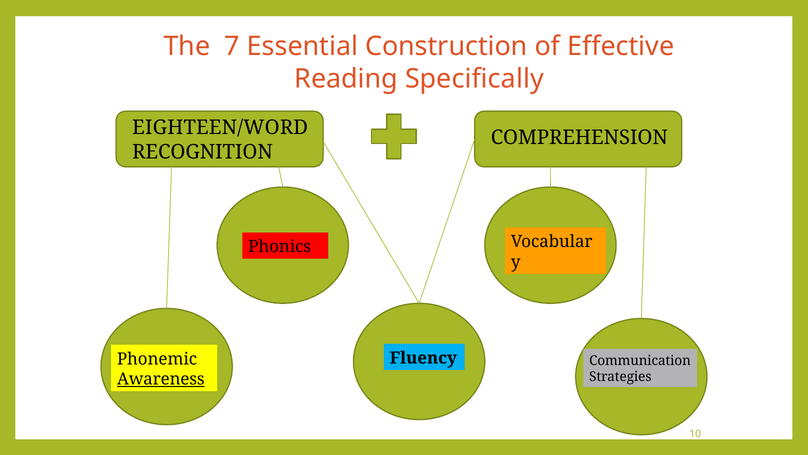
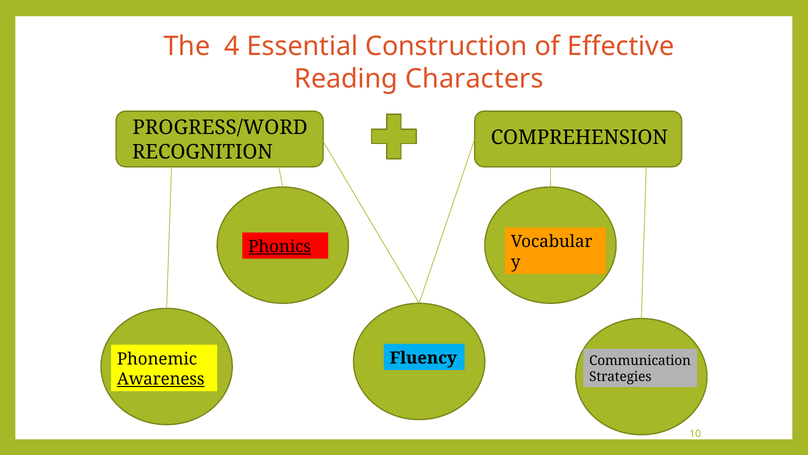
7: 7 -> 4 (232, 46)
Specifically: Specifically -> Characters (474, 79)
EIGHTEEN/WORD: EIGHTEEN/WORD -> PROGRESS/WORD (220, 128)
Phonics underline: none -> present (280, 247)
